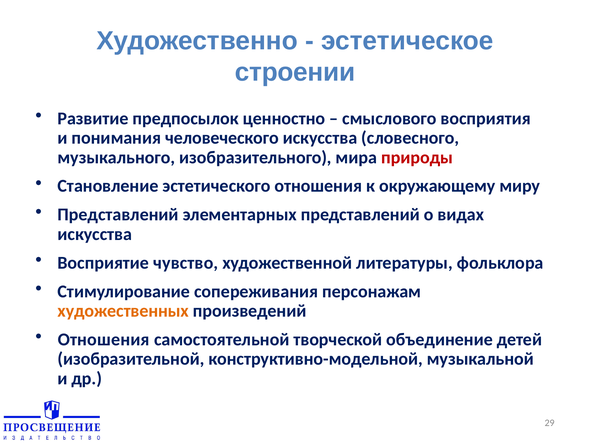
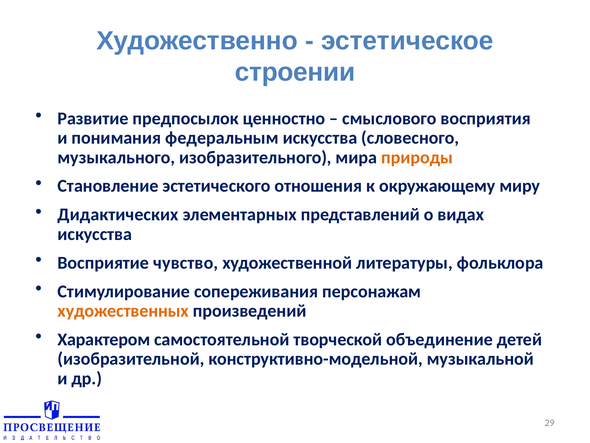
человеческого: человеческого -> федеральным (222, 138)
природы colour: red -> orange (417, 157)
Представлений: Представлений -> Дидактических (118, 214)
Отношения: Отношения -> Характером (104, 339)
